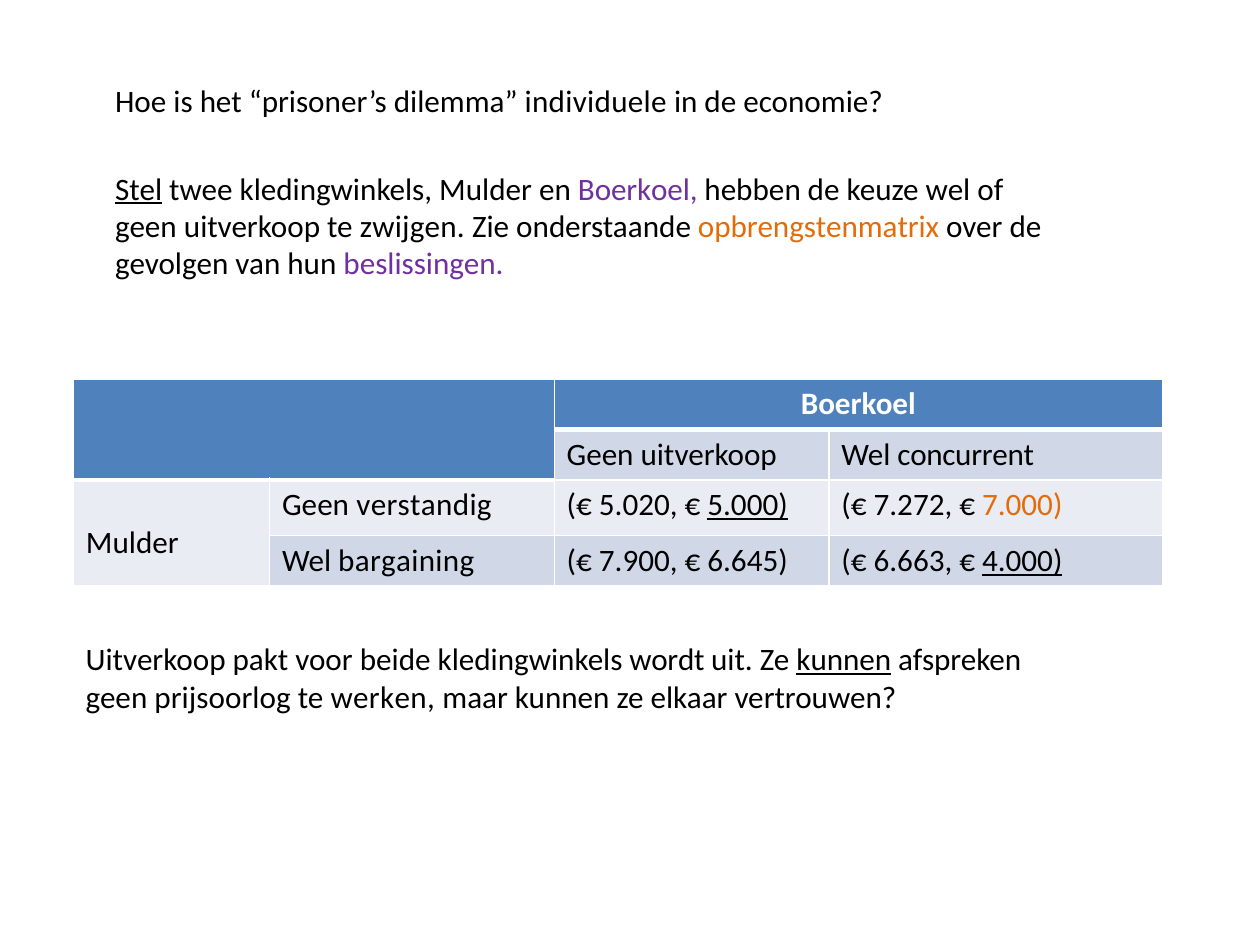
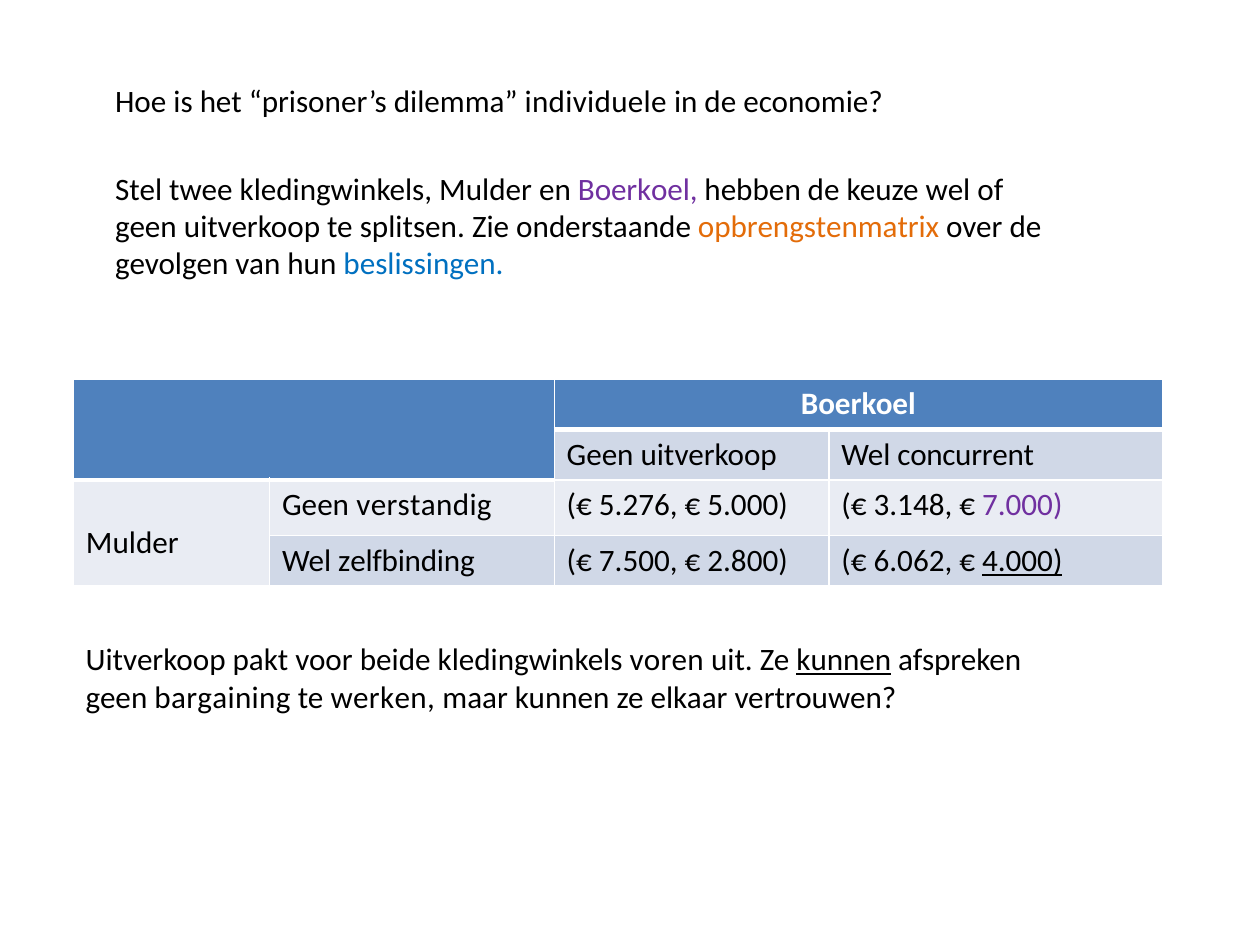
Stel underline: present -> none (139, 190)
zwijgen: zwijgen -> splitsen (412, 227)
beslissingen colour: purple -> blue (424, 265)
5.020: 5.020 -> 5.276 (638, 506)
5.000 underline: present -> none (748, 506)
7.272: 7.272 -> 3.148 (913, 506)
7.000 colour: orange -> purple (1022, 506)
bargaining: bargaining -> zelfbinding (406, 562)
7.900: 7.900 -> 7.500 (638, 562)
6.645: 6.645 -> 2.800 (748, 562)
6.663: 6.663 -> 6.062 (913, 562)
wordt: wordt -> voren (667, 661)
prijsoorlog: prijsoorlog -> bargaining (222, 698)
